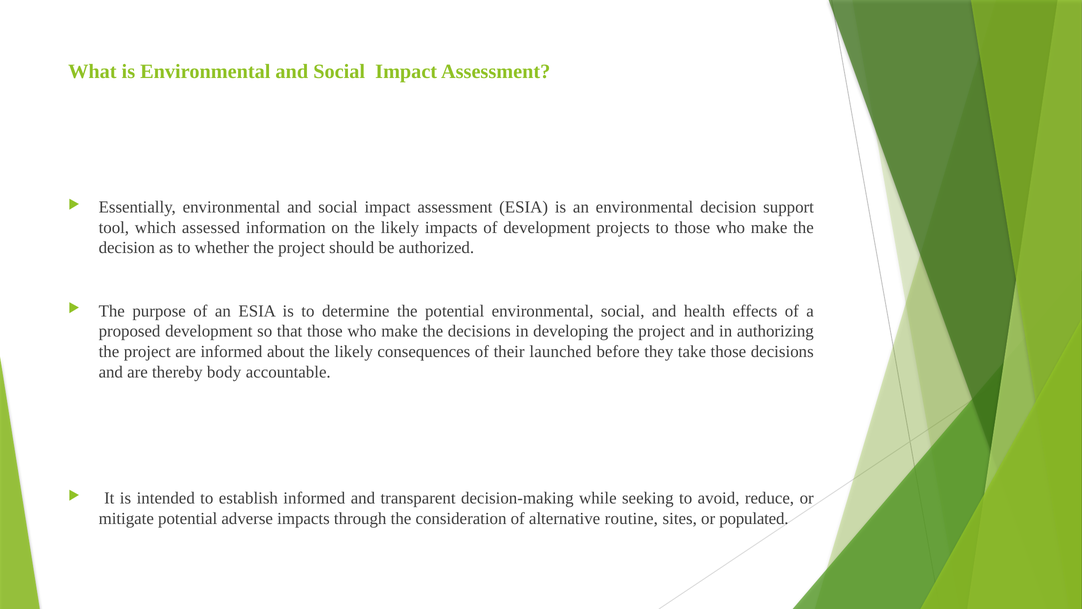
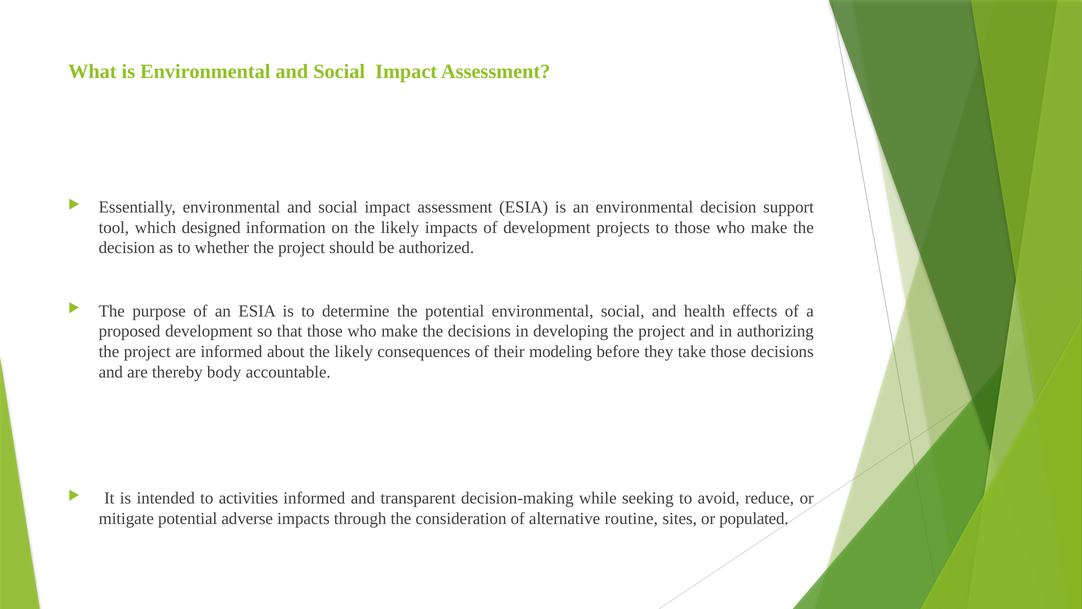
assessed: assessed -> designed (211, 227)
launched: launched -> modeling (561, 351)
establish: establish -> activities (248, 498)
